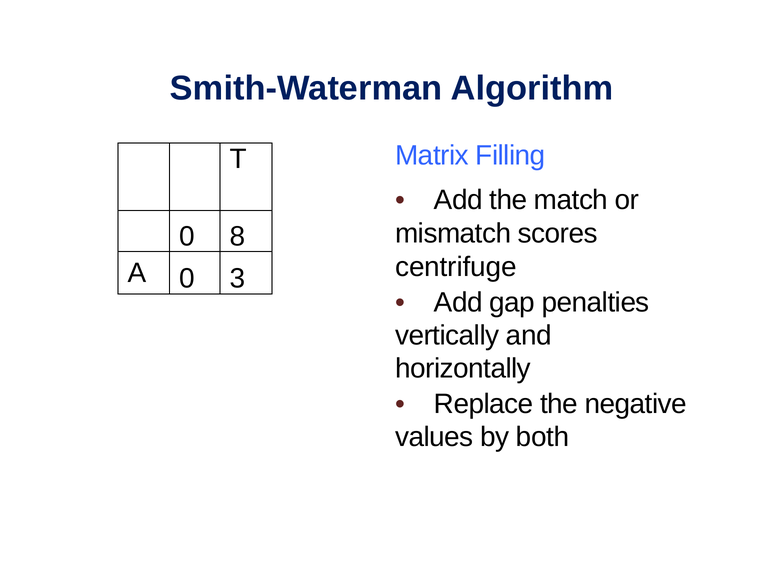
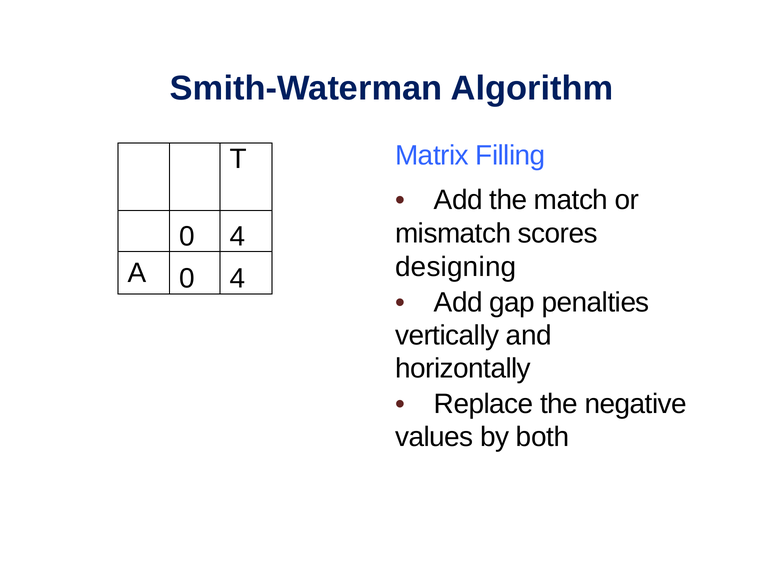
8: 8 -> 4 (238, 236)
centrifuge: centrifuge -> designing (456, 267)
A 0 3: 3 -> 4 (238, 278)
